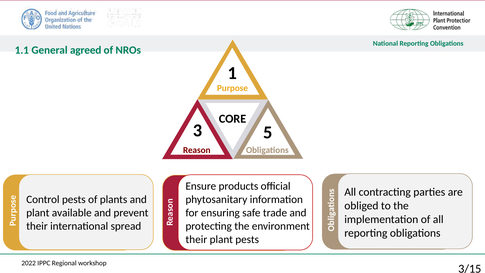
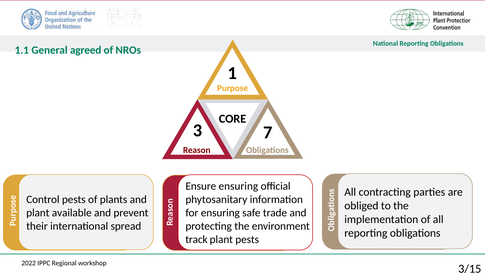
5: 5 -> 7 (268, 133)
Ensure products: products -> ensuring (238, 186)
their: their -> track (196, 239)
